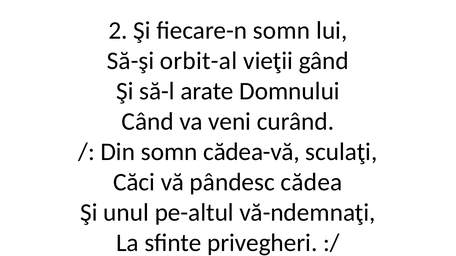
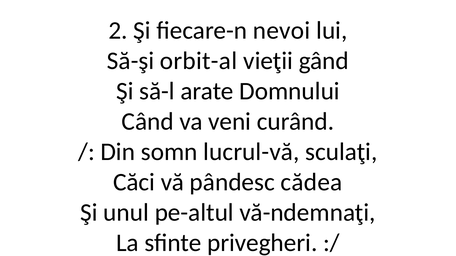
fiecare-n somn: somn -> nevoi (282, 30)
cădea-vă: cădea-vă -> lucrul-vă (251, 152)
